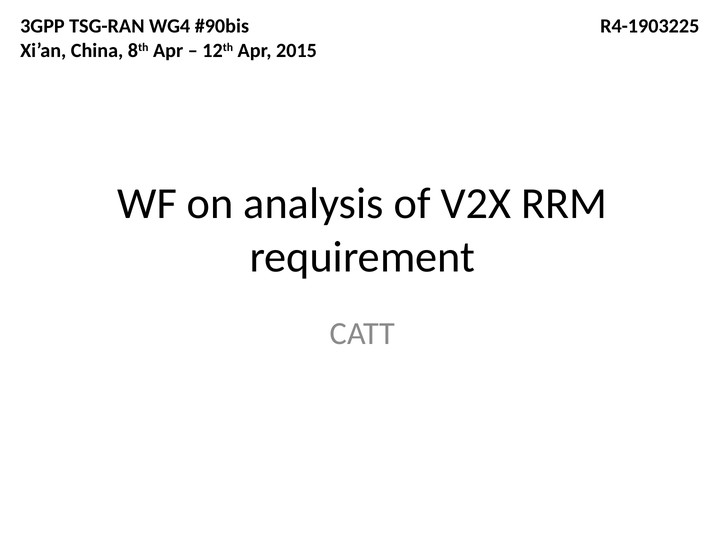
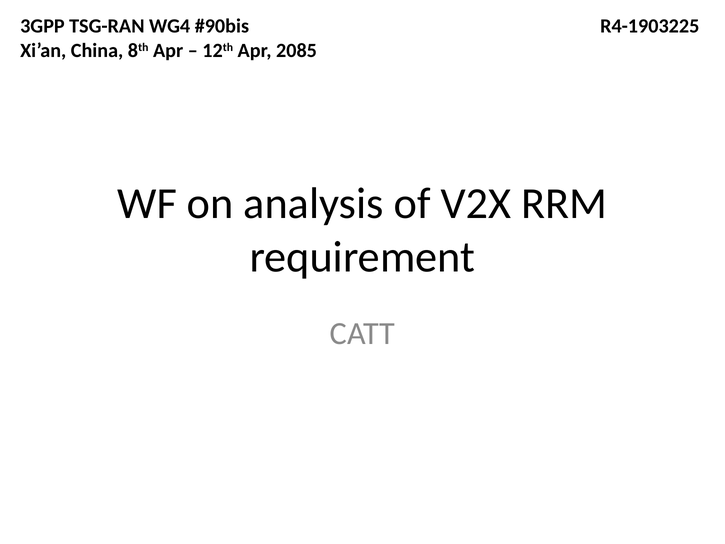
2015: 2015 -> 2085 (297, 50)
